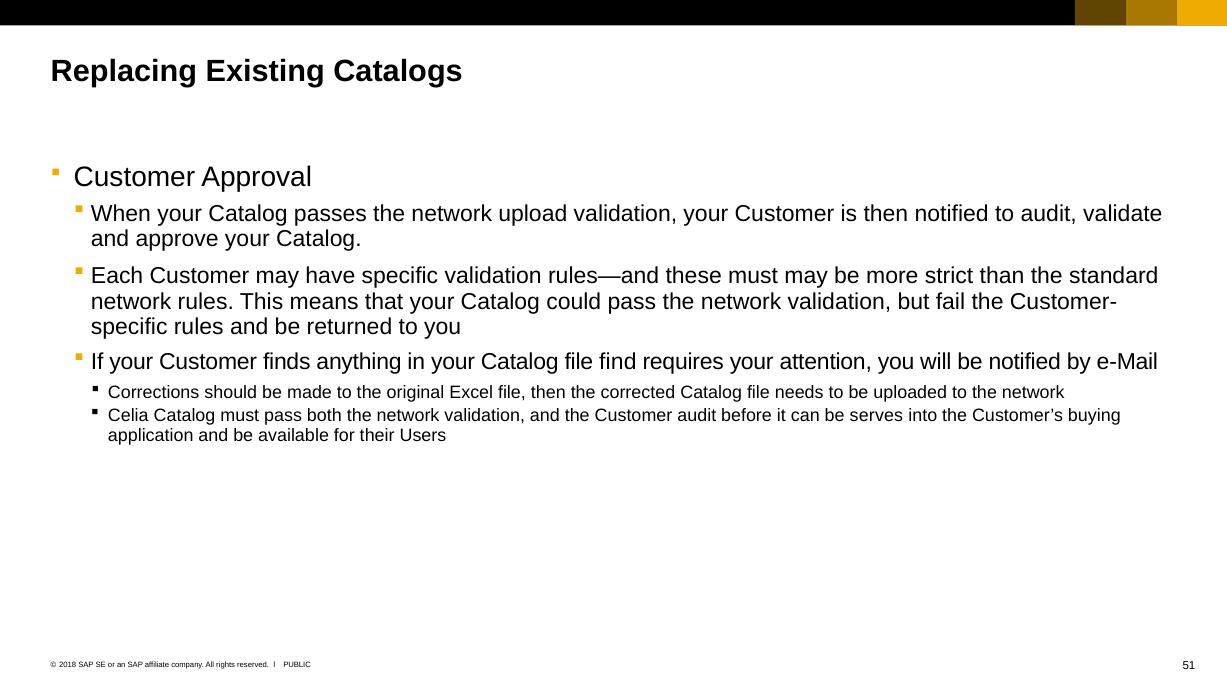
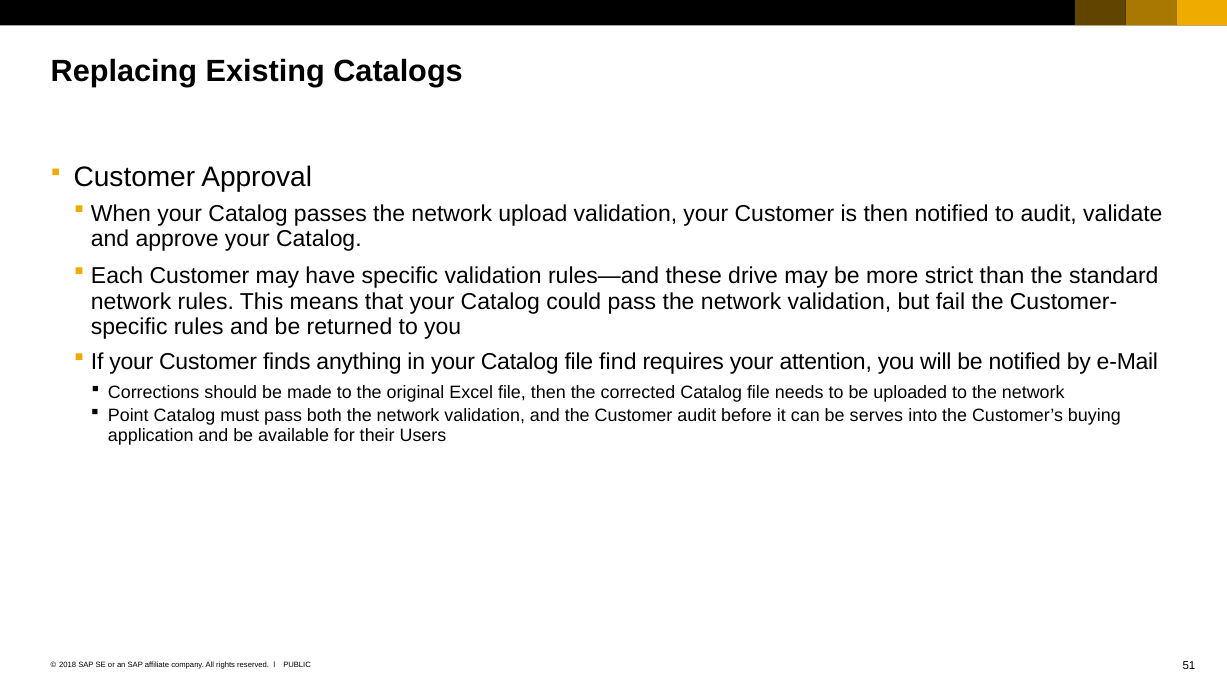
these must: must -> drive (753, 276)
Celia: Celia -> Point (128, 416)
